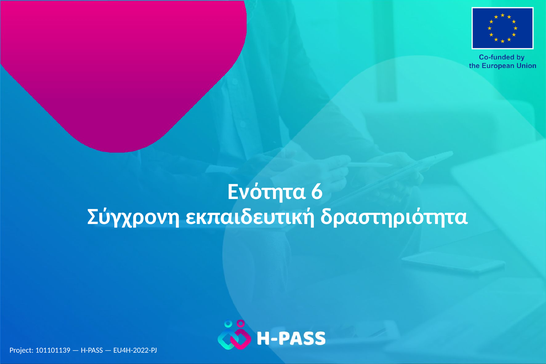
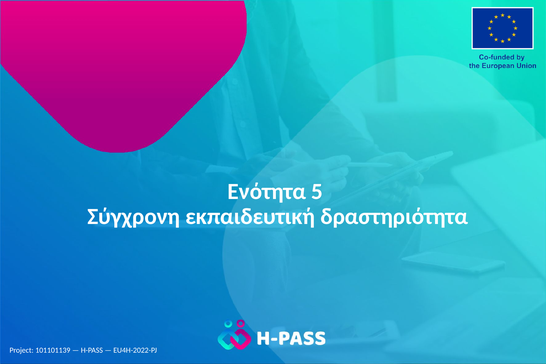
6: 6 -> 5 (317, 192)
